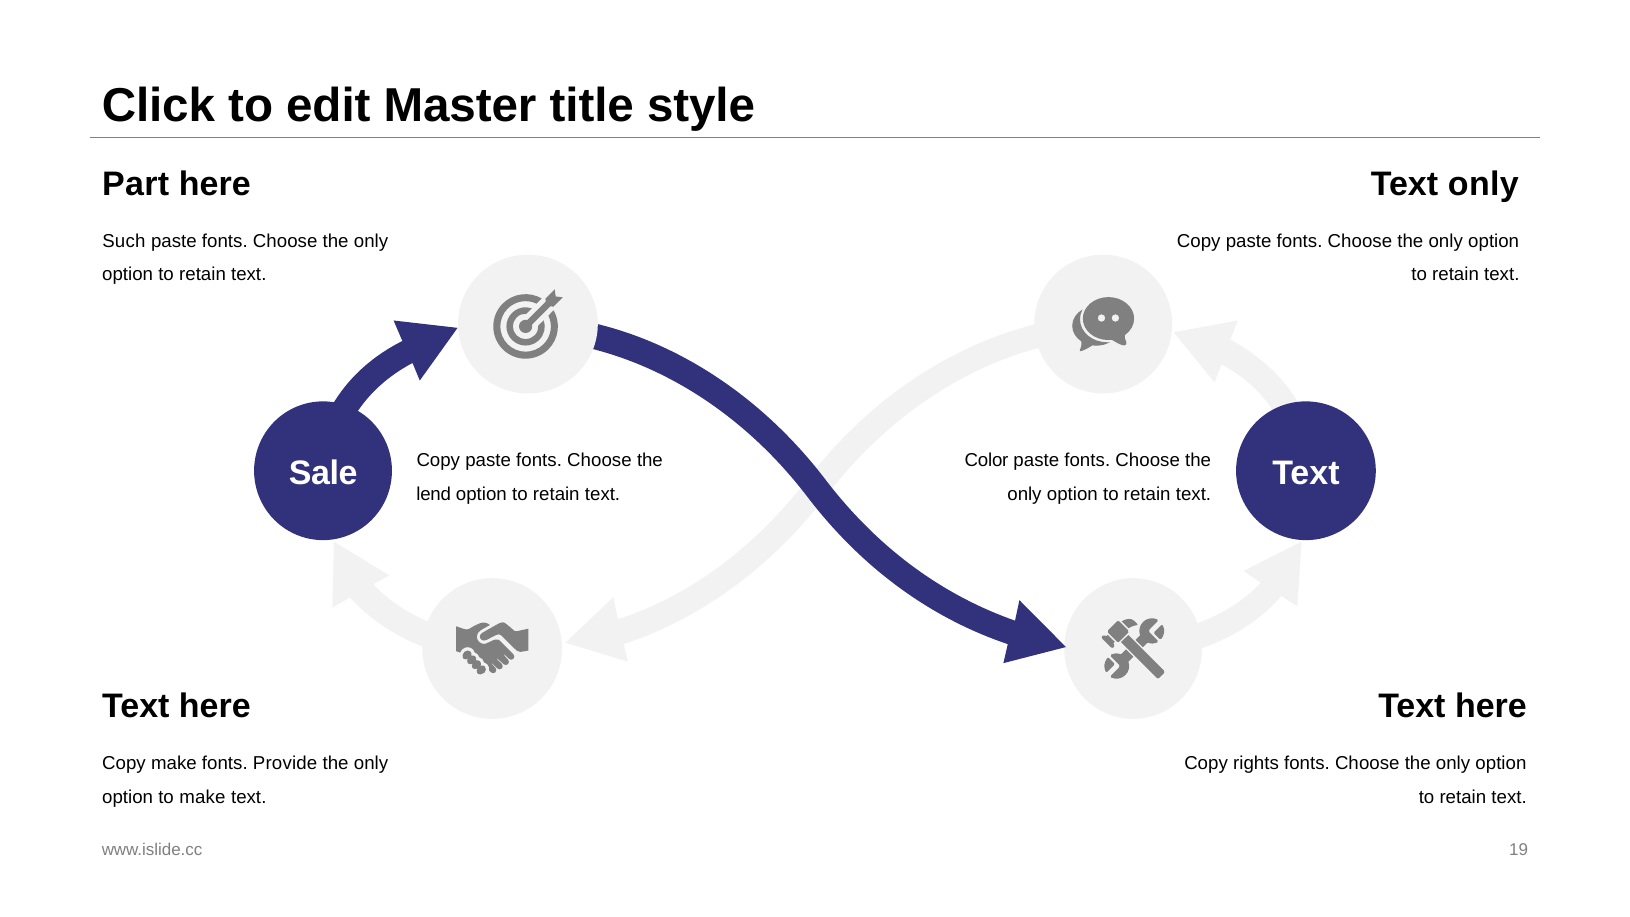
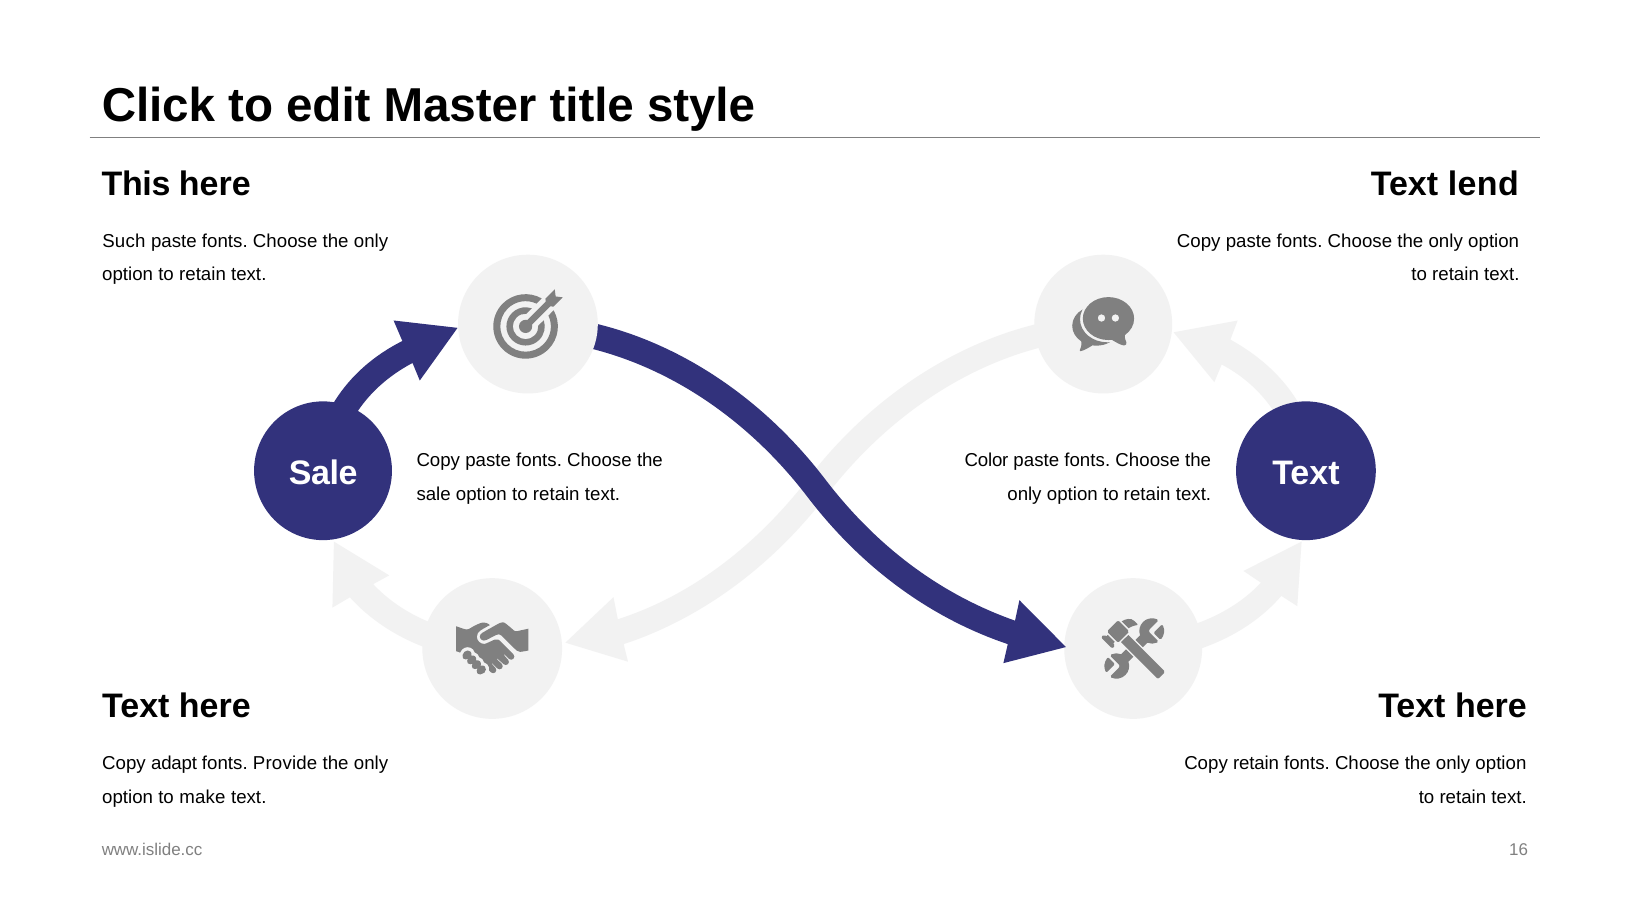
Part: Part -> This (136, 184)
Text only: only -> lend (1483, 184)
lend: lend -> sale (434, 494)
Copy make: make -> adapt (174, 764)
Copy rights: rights -> retain (1256, 764)
19: 19 -> 16 (1519, 849)
